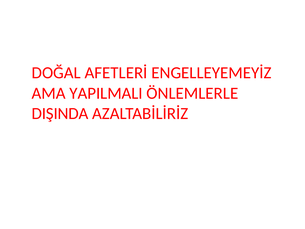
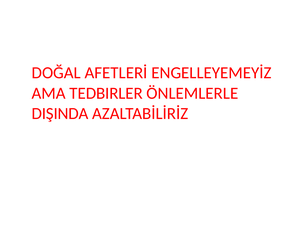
YAPILMALI: YAPILMALI -> TEDBIRLER (106, 93)
